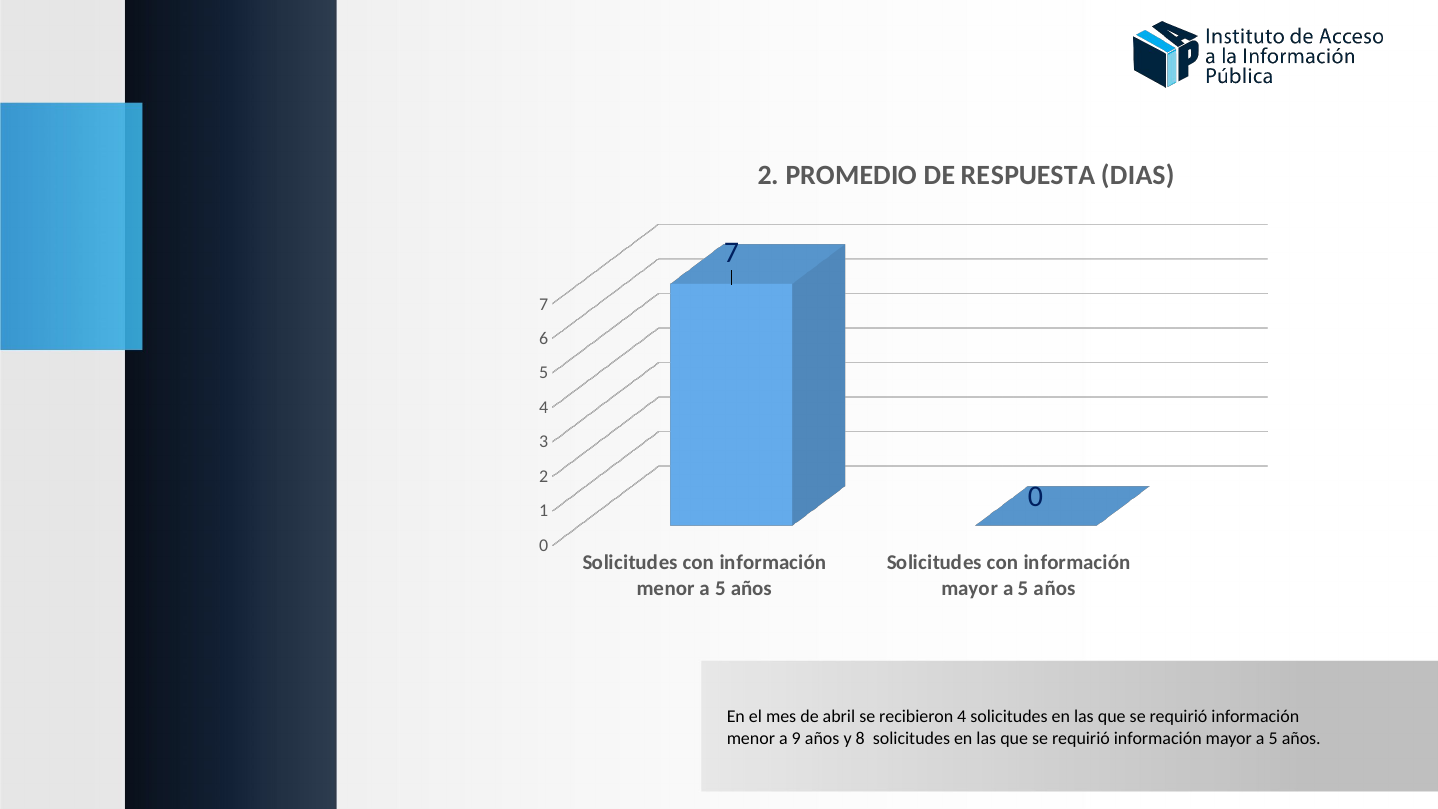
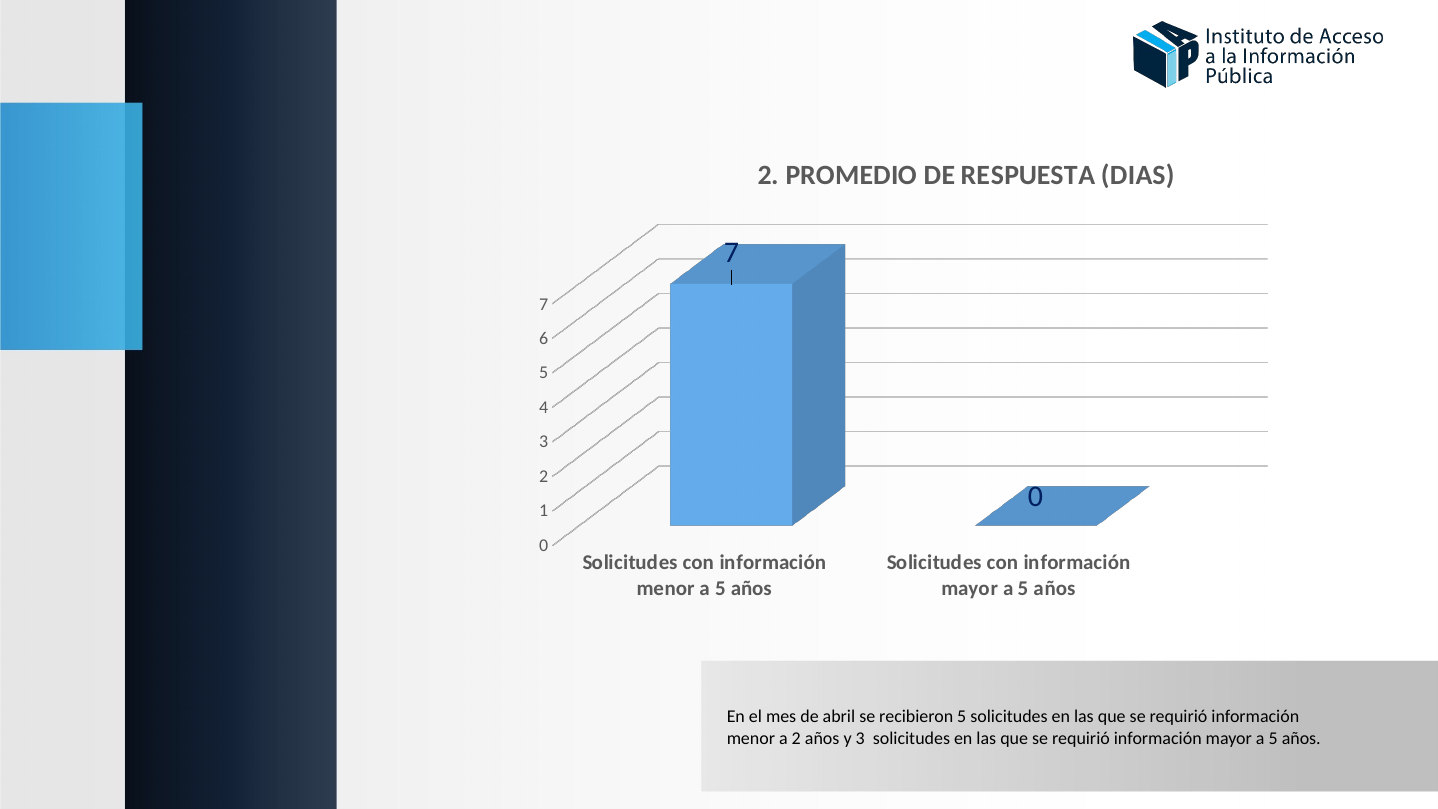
recibieron 4: 4 -> 5 (962, 717)
a 9: 9 -> 2 (796, 738)
y 8: 8 -> 3 (860, 738)
